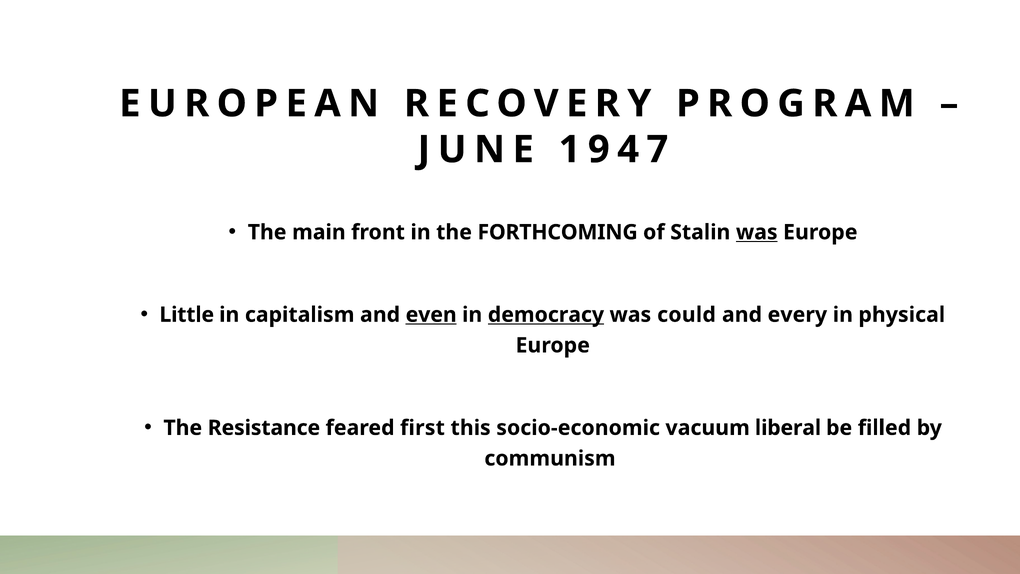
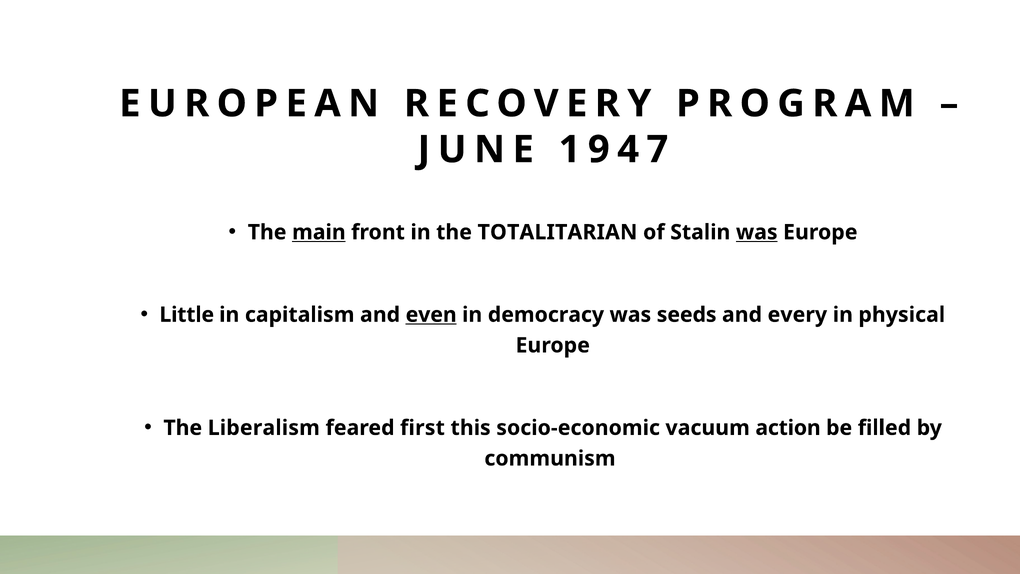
main underline: none -> present (319, 232)
FORTHCOMING: FORTHCOMING -> TOTALITARIAN (557, 232)
democracy underline: present -> none (546, 315)
could: could -> seeds (687, 315)
Resistance: Resistance -> Liberalism (264, 428)
liberal: liberal -> action (788, 428)
